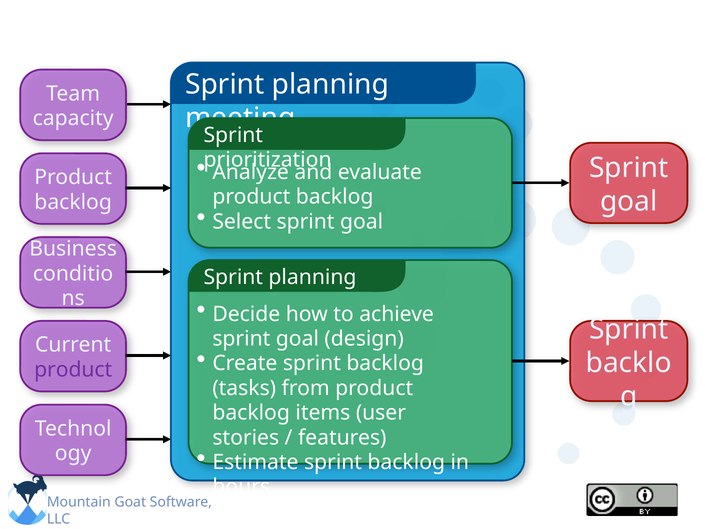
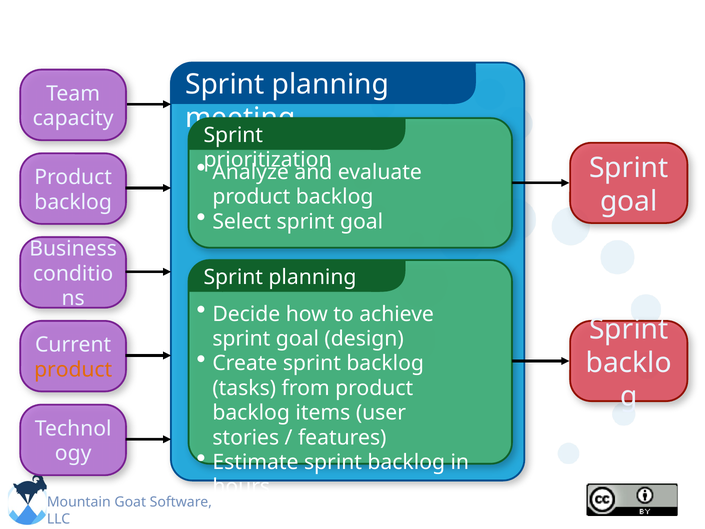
product colour: purple -> orange (73, 369)
